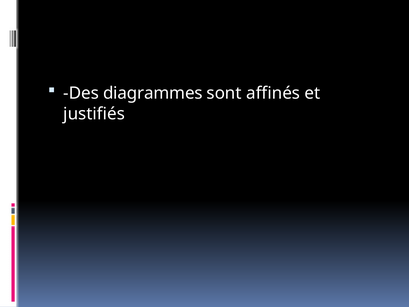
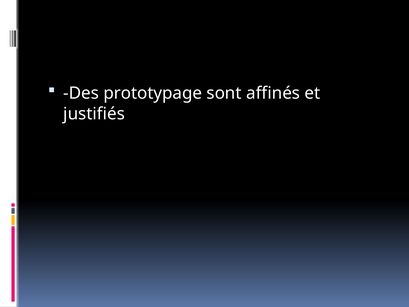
diagrammes: diagrammes -> prototypage (153, 93)
